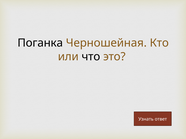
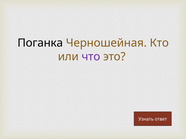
что colour: black -> purple (91, 57)
